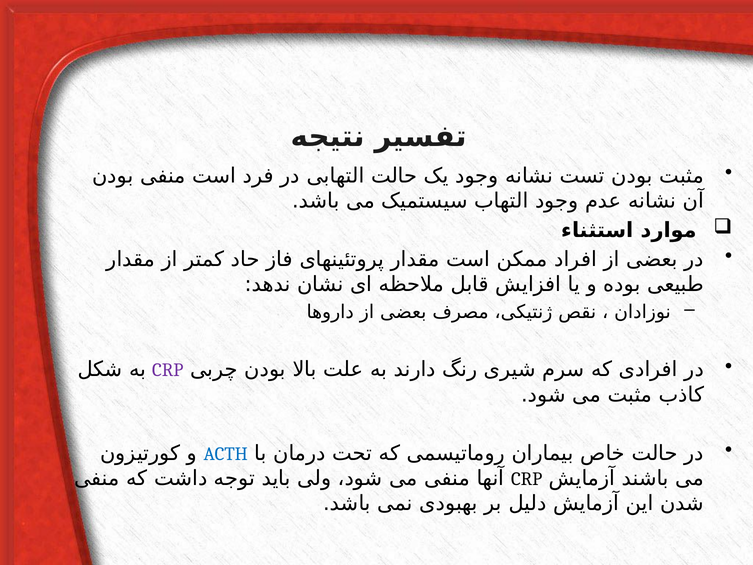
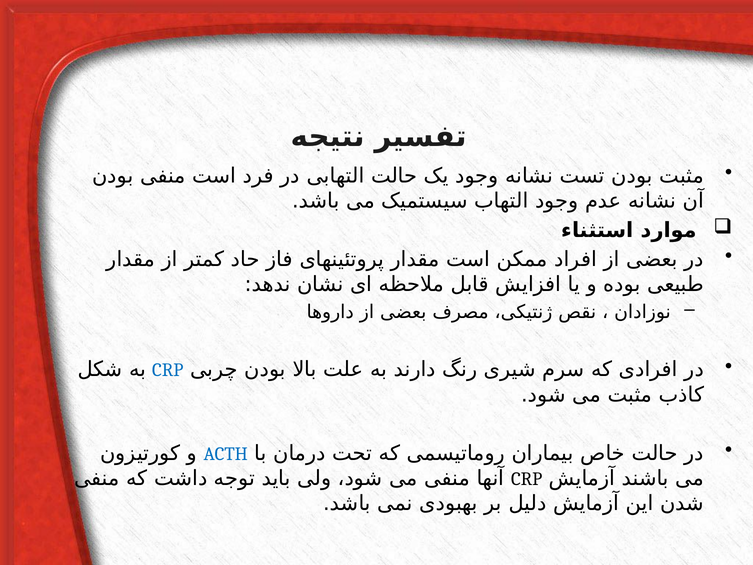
CRP colour: purple -> blue (168, 370)
